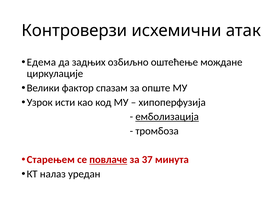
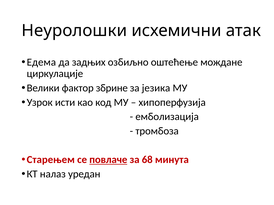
Контроверзи: Контроверзи -> Неуролошки (74, 31)
спазам: спазам -> збрине (112, 88)
опште: опште -> језика (156, 88)
емболизација underline: present -> none (167, 117)
37: 37 -> 68 (147, 160)
